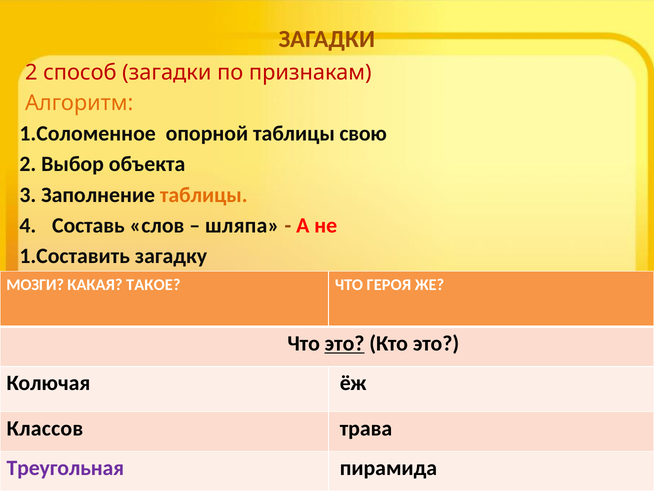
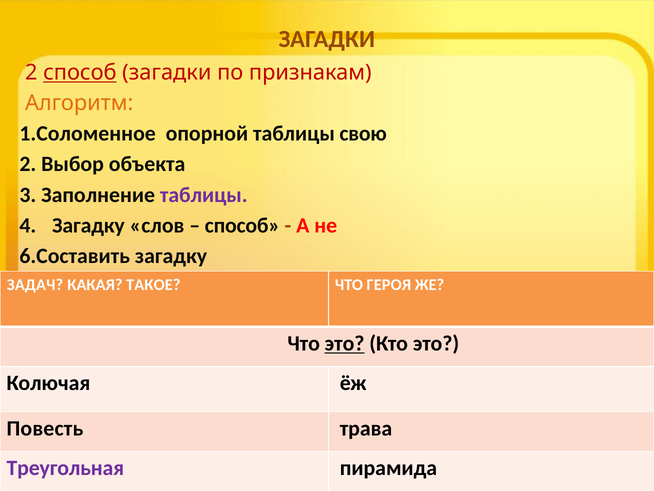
способ underline: none -> present (80, 73)
таблицы colour: orange -> purple (204, 195)
Составь: Составь -> Загадку (88, 225)
шляпа: шляпа -> способ (242, 225)
1.Составить: 1.Составить -> 6.Составить (75, 256)
МОЗГИ: МОЗГИ -> ЗАДАЧ (35, 284)
Классов: Классов -> Повесть (45, 428)
